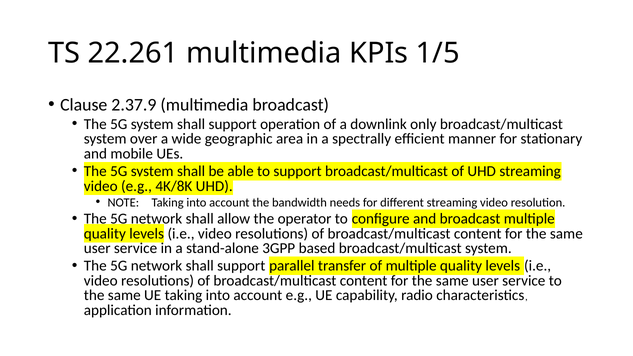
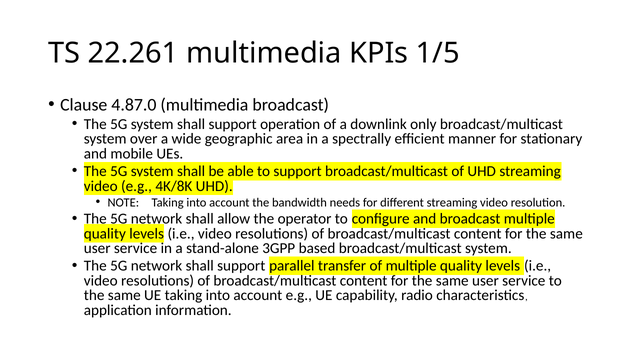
2.37.9: 2.37.9 -> 4.87.0 (134, 105)
